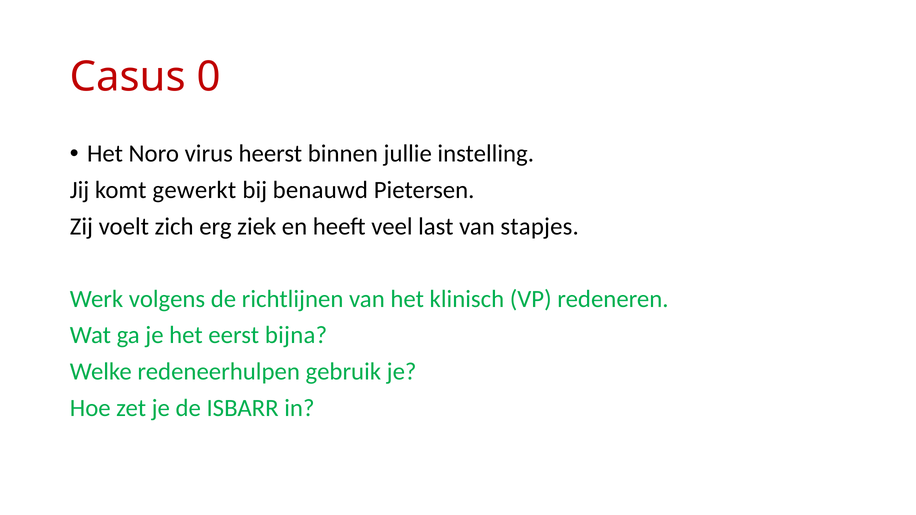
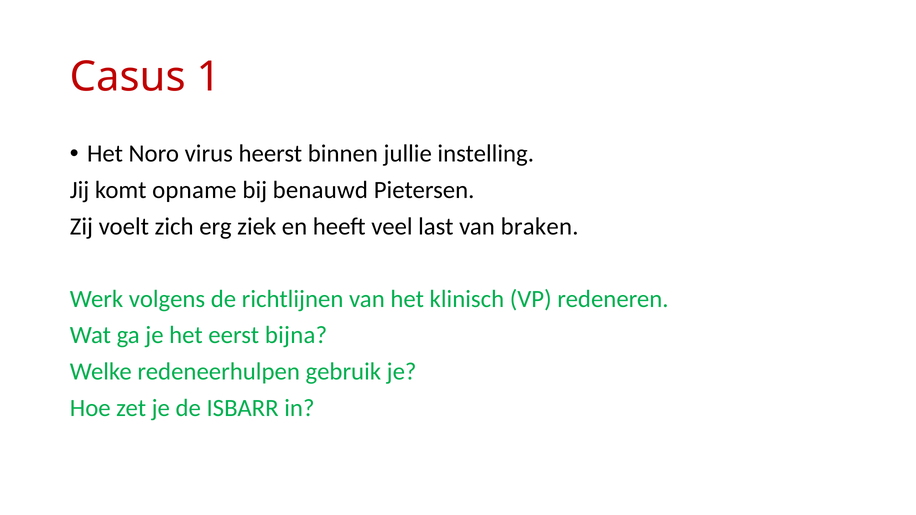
0: 0 -> 1 (209, 77)
gewerkt: gewerkt -> opname (194, 190)
stapjes: stapjes -> braken (540, 226)
